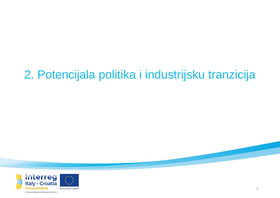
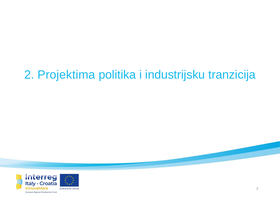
Potencijala: Potencijala -> Projektima (66, 75)
